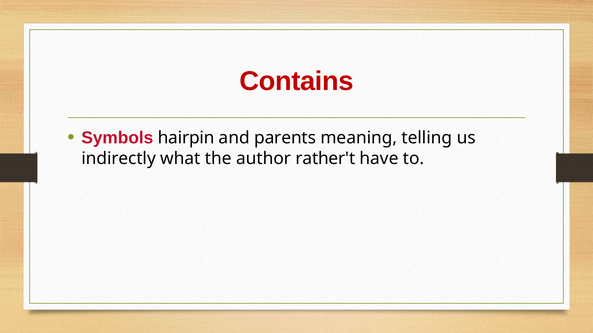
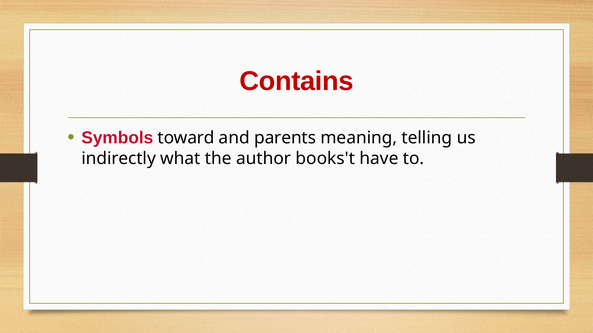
hairpin: hairpin -> toward (186, 138)
rather't: rather't -> books't (325, 159)
